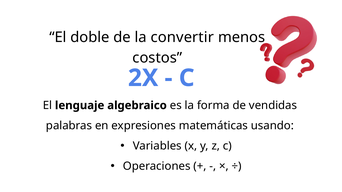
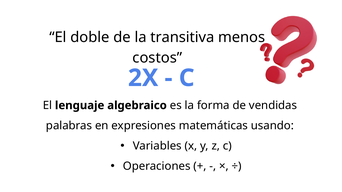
convertir: convertir -> transitiva (182, 37)
